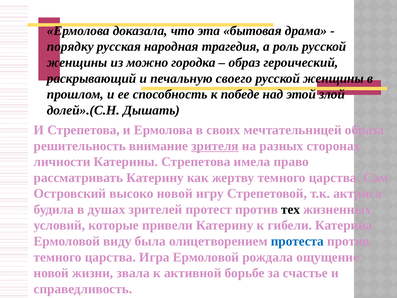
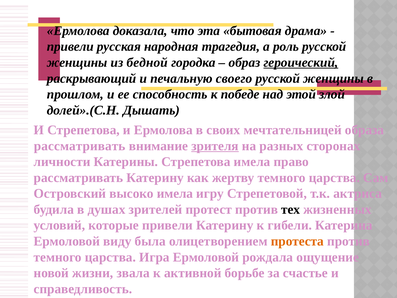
порядку: порядку -> привели (70, 47)
можно: можно -> бедной (147, 62)
героический underline: none -> present (301, 62)
решительность: решительность -> рассматривать (80, 146)
высоко новой: новой -> имела (175, 193)
протеста colour: blue -> orange (297, 241)
